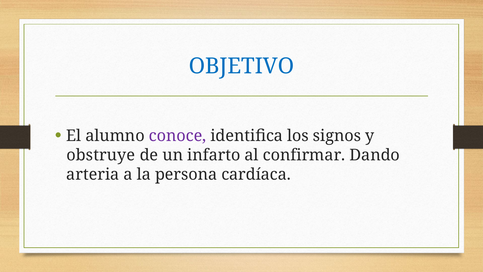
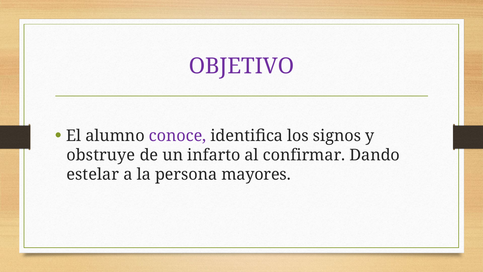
OBJETIVO colour: blue -> purple (241, 66)
arteria: arteria -> estelar (93, 174)
cardíaca: cardíaca -> mayores (256, 174)
